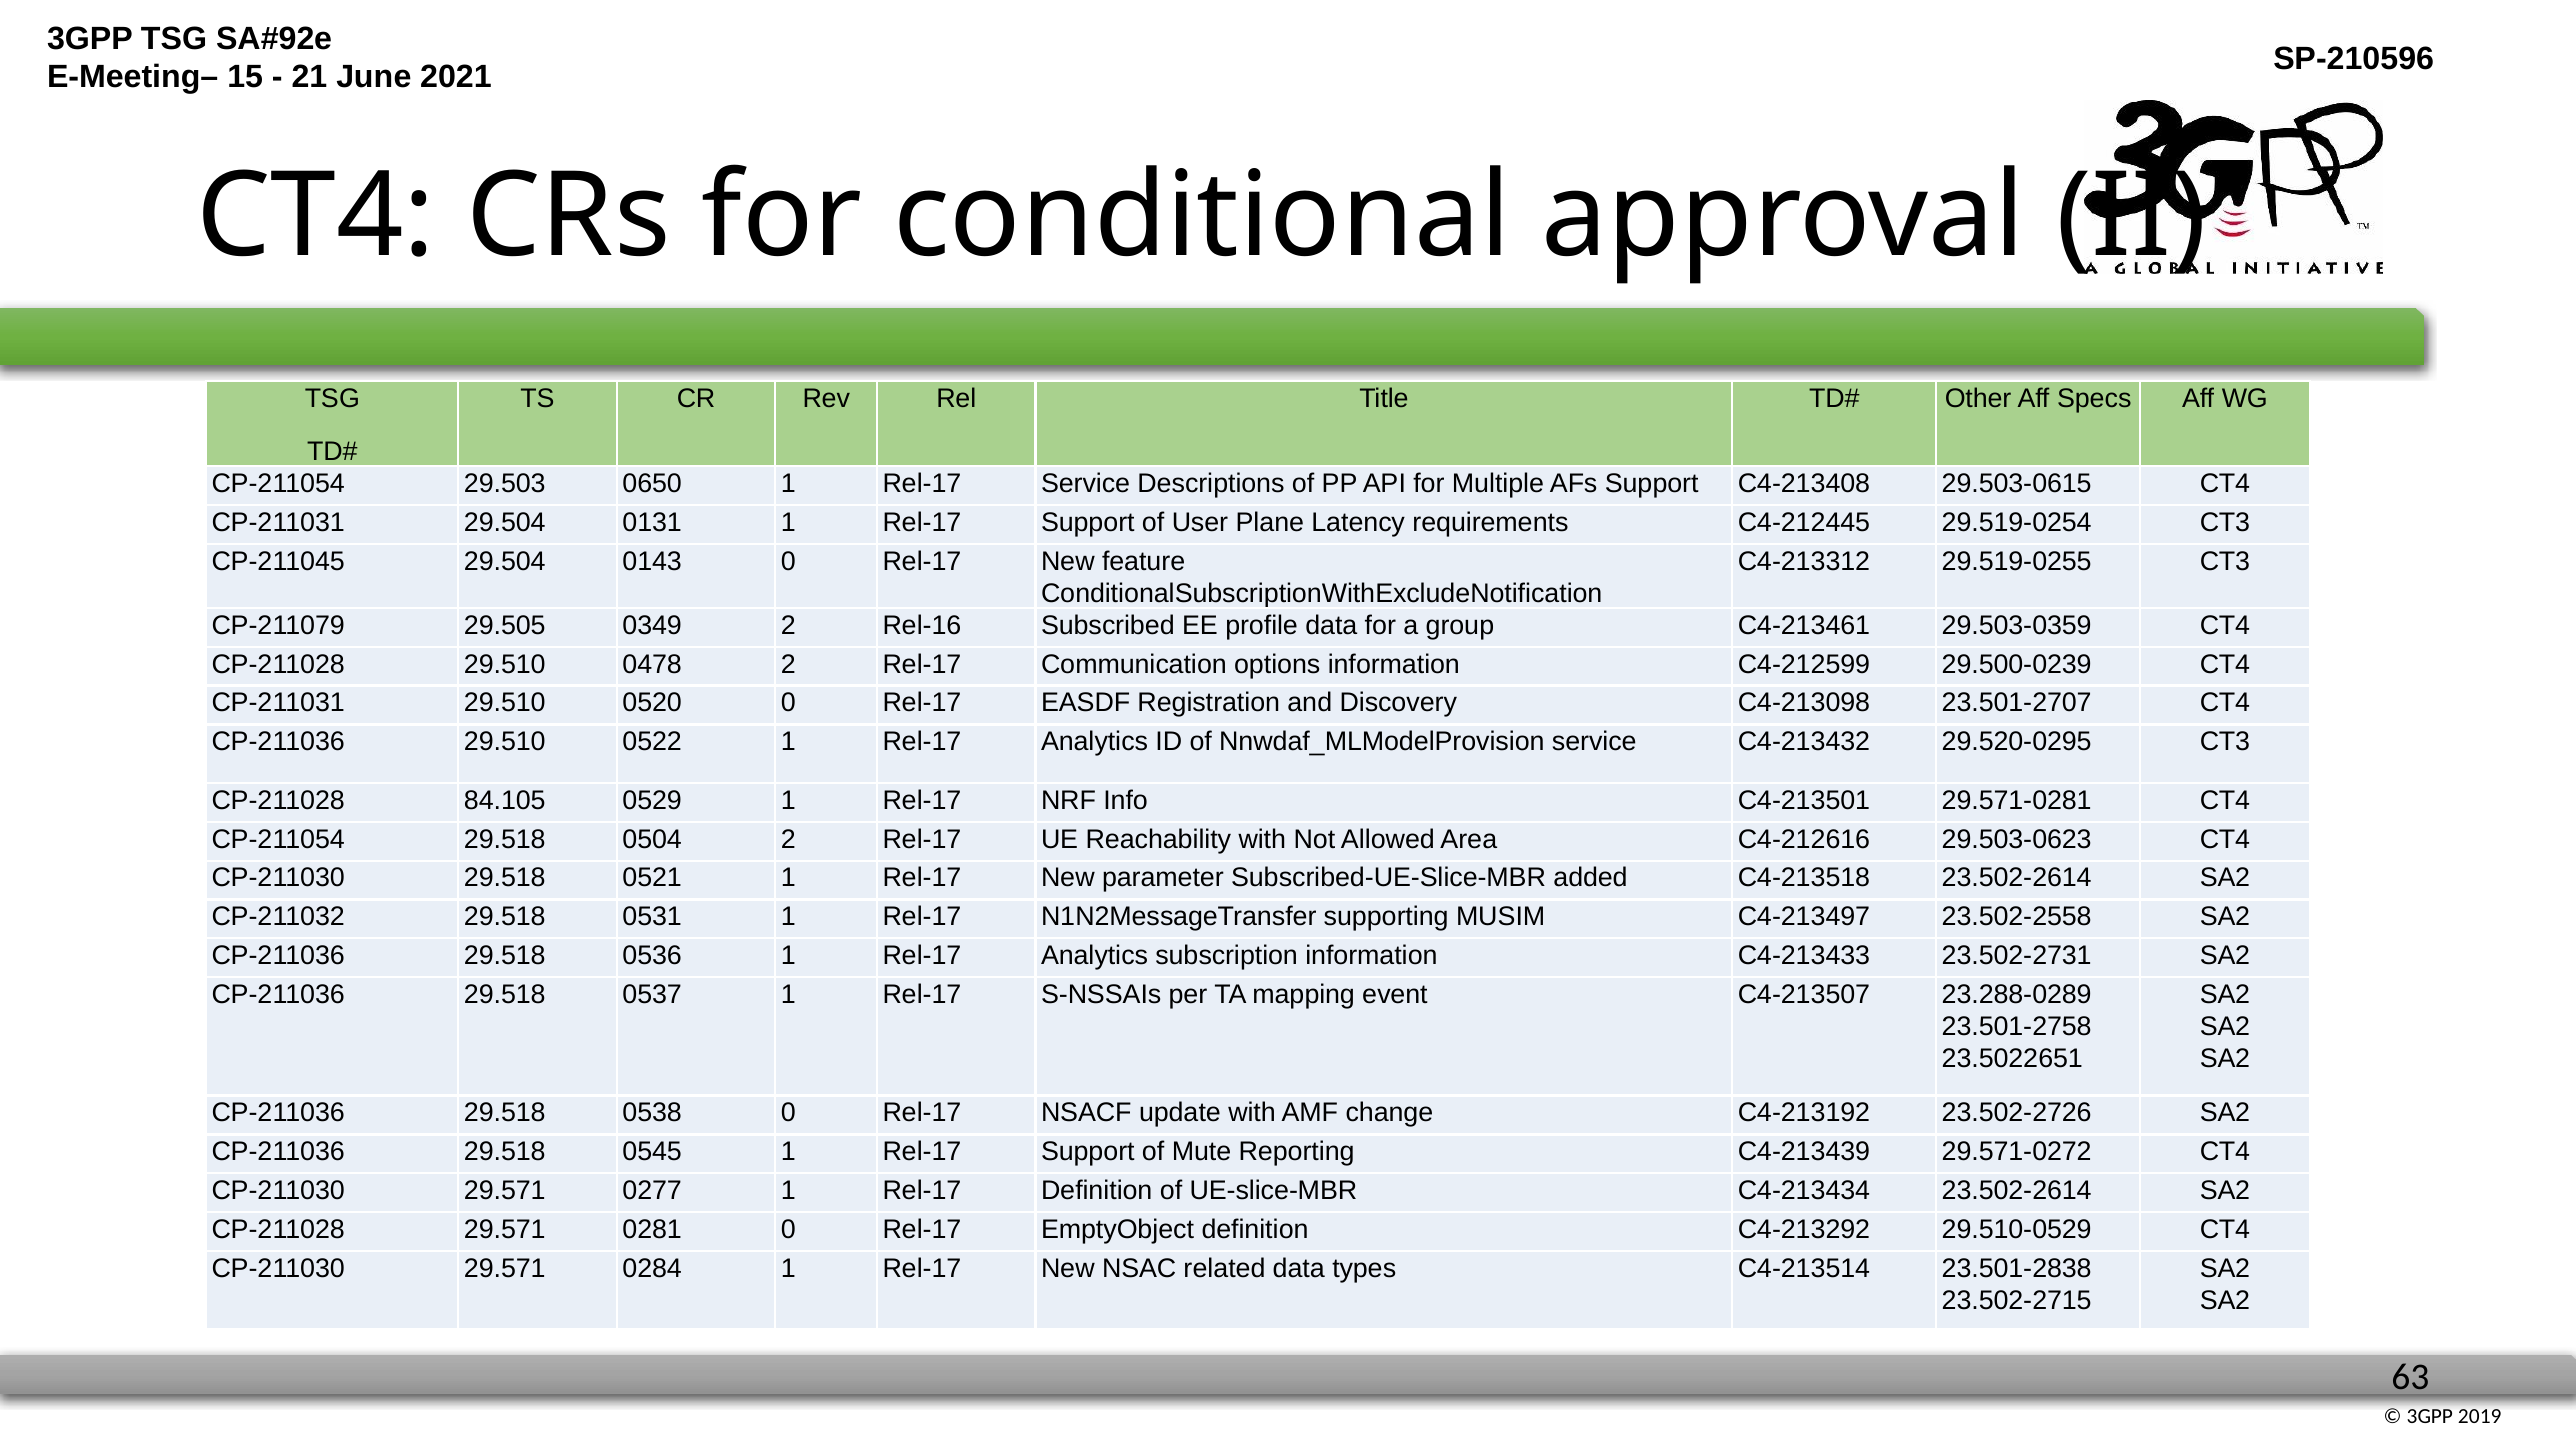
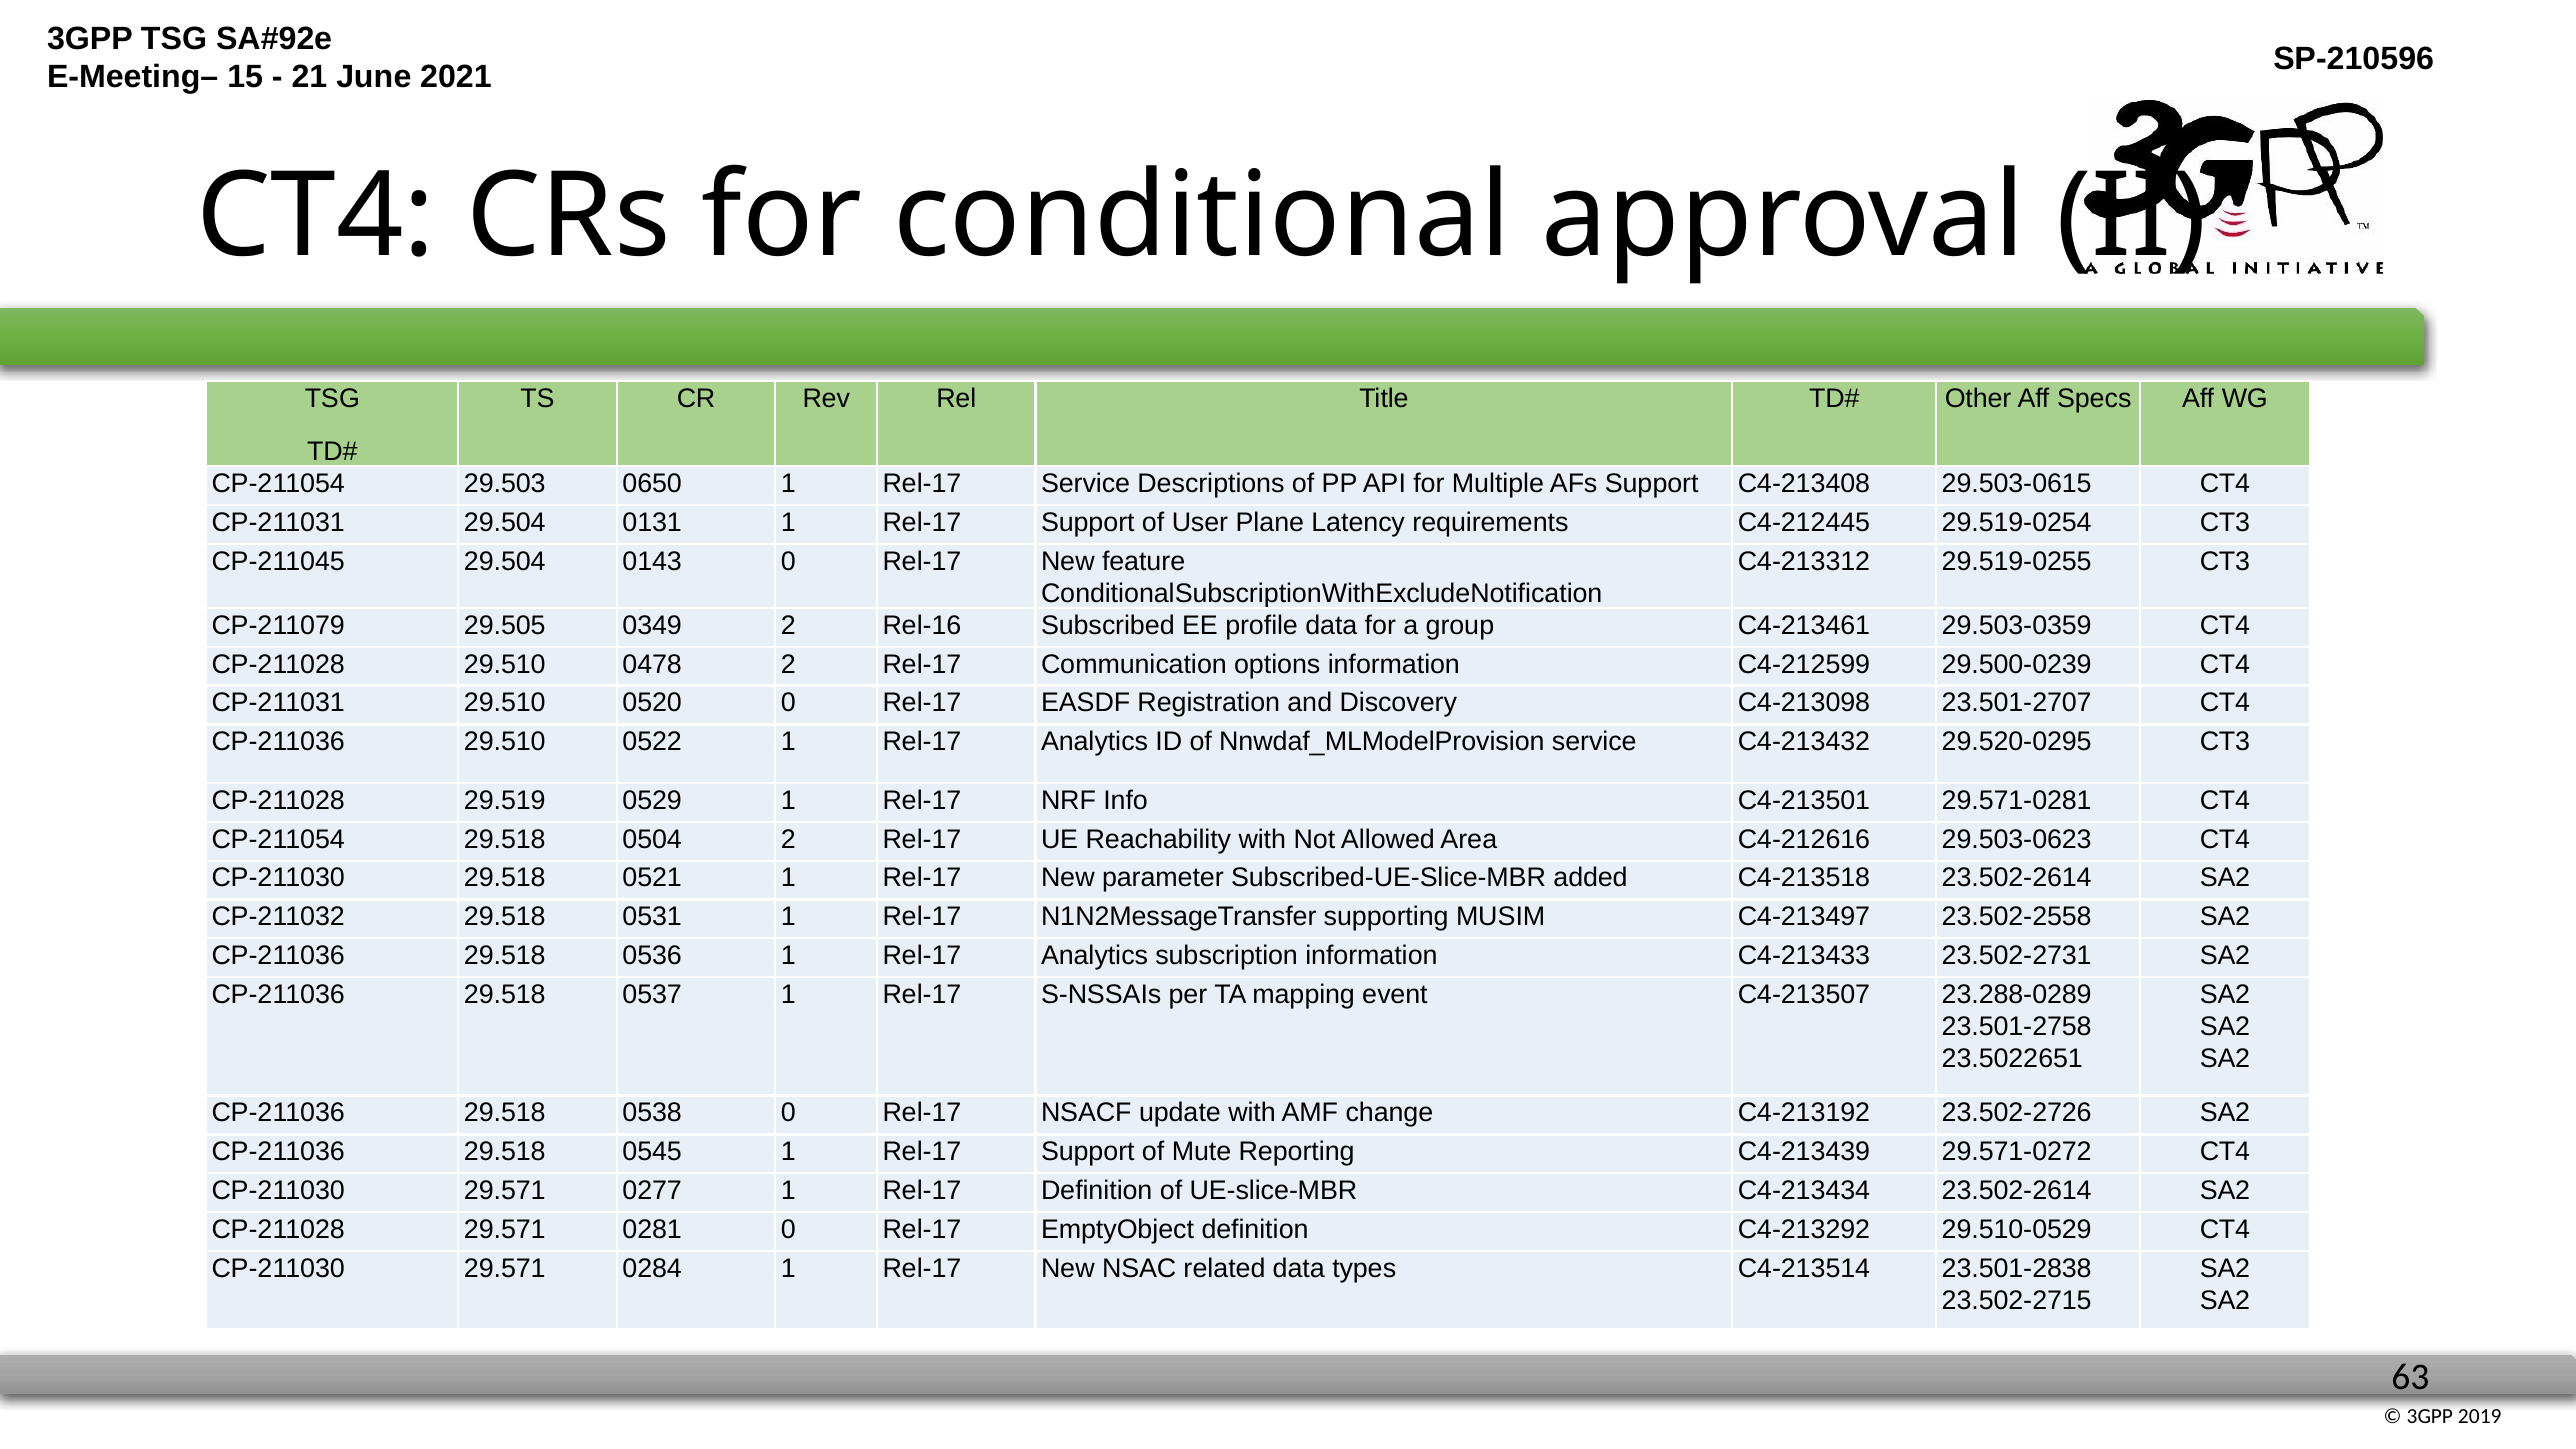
84.105: 84.105 -> 29.519 (505, 801)
